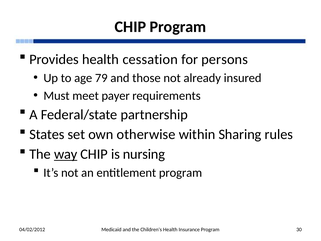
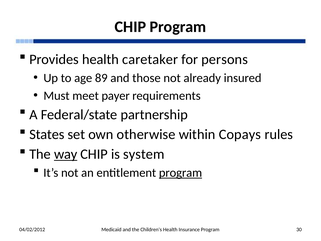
cessation: cessation -> caretaker (150, 59)
79: 79 -> 89 (101, 78)
Sharing: Sharing -> Copays (240, 134)
nursing: nursing -> system (144, 154)
program underline: none -> present (181, 173)
